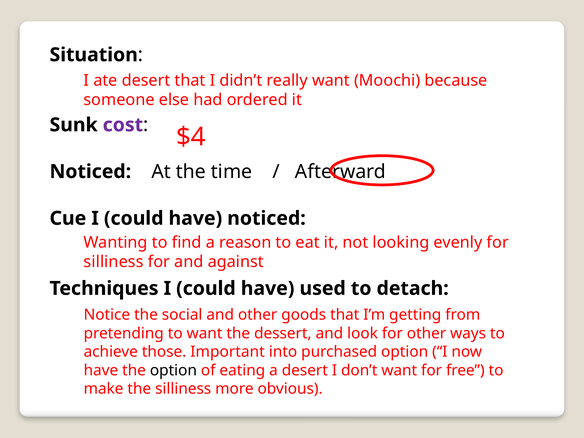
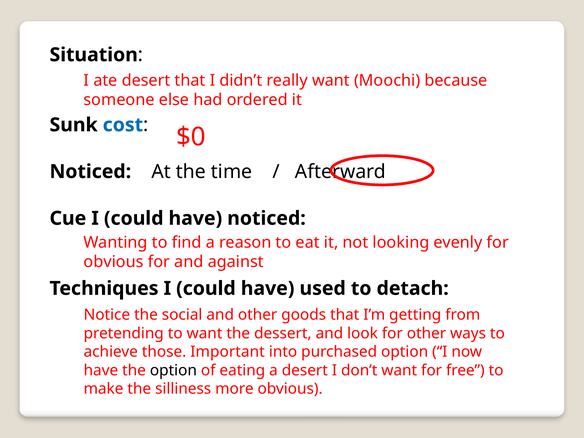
cost colour: purple -> blue (123, 125)
$4: $4 -> $0 (191, 137)
silliness: silliness -> obvious (114, 262)
